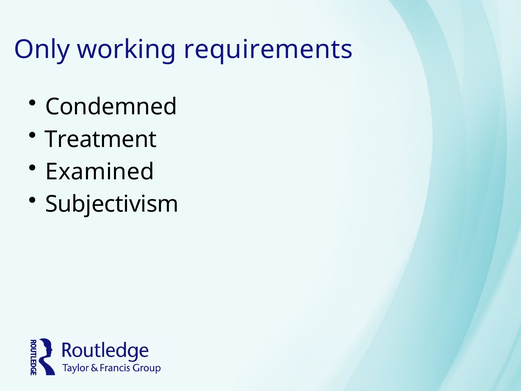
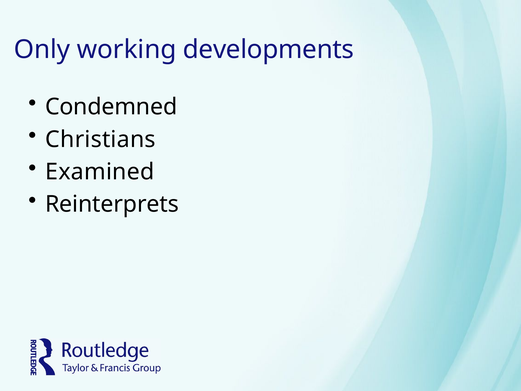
requirements: requirements -> developments (268, 50)
Treatment: Treatment -> Christians (101, 139)
Subjectivism: Subjectivism -> Reinterprets (112, 204)
